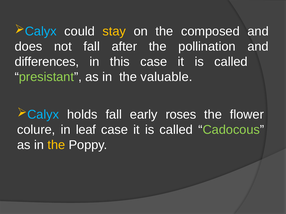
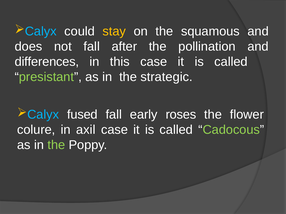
composed: composed -> squamous (210, 31)
valuable: valuable -> strategic (167, 77)
holds: holds -> fused (82, 115)
leaf: leaf -> axil (86, 130)
the colour: yellow -> light green (56, 145)
